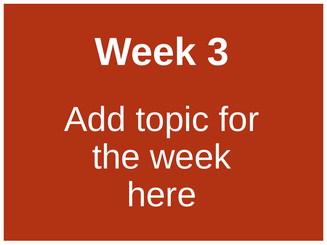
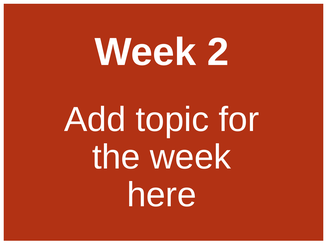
3: 3 -> 2 (218, 52)
